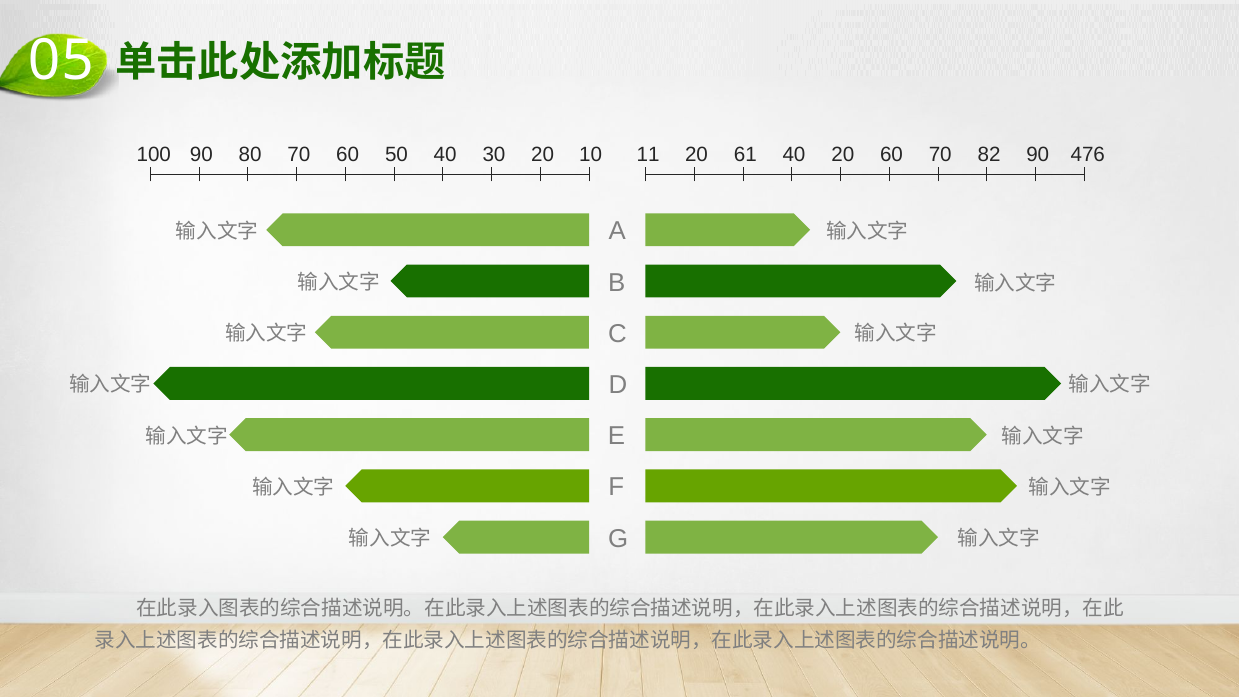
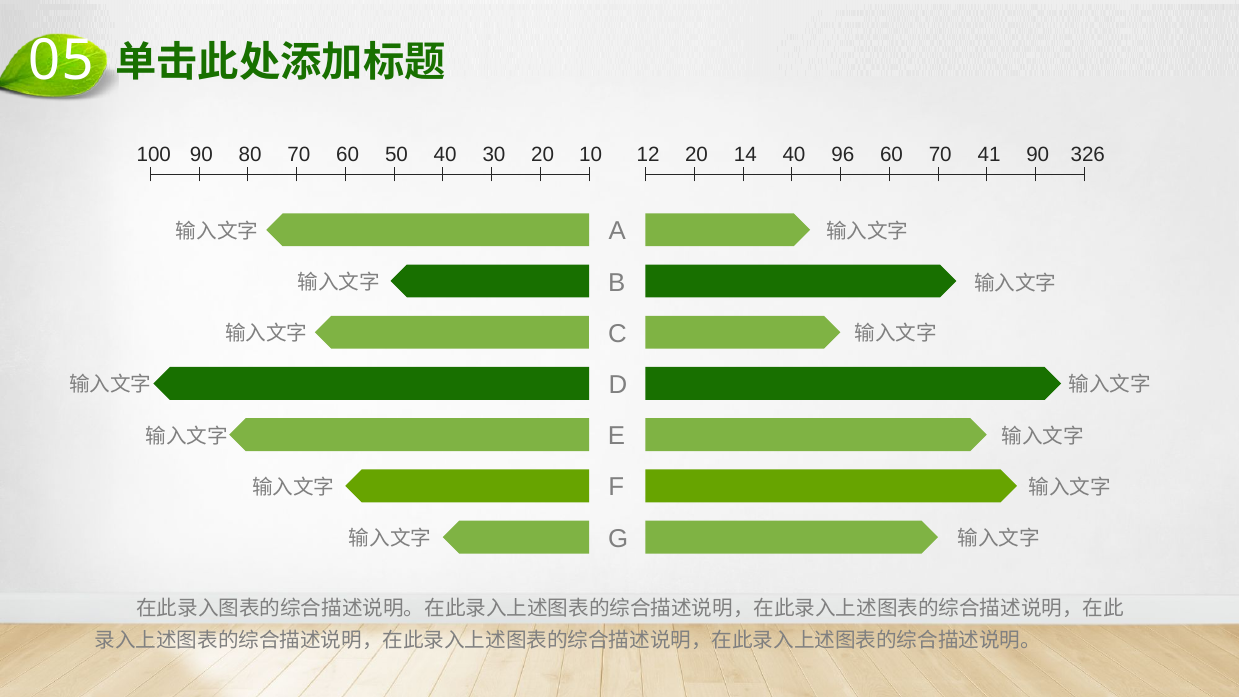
11: 11 -> 12 (648, 155)
61: 61 -> 14 (745, 155)
40 20: 20 -> 96 (843, 155)
82: 82 -> 41 (989, 155)
476: 476 -> 326 (1088, 155)
